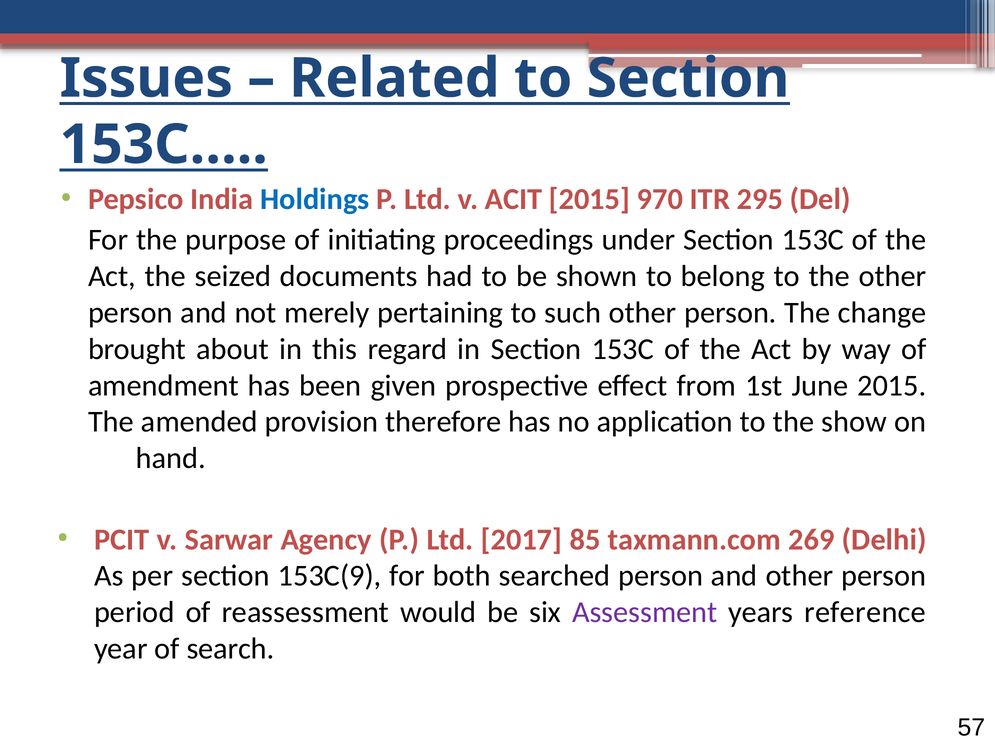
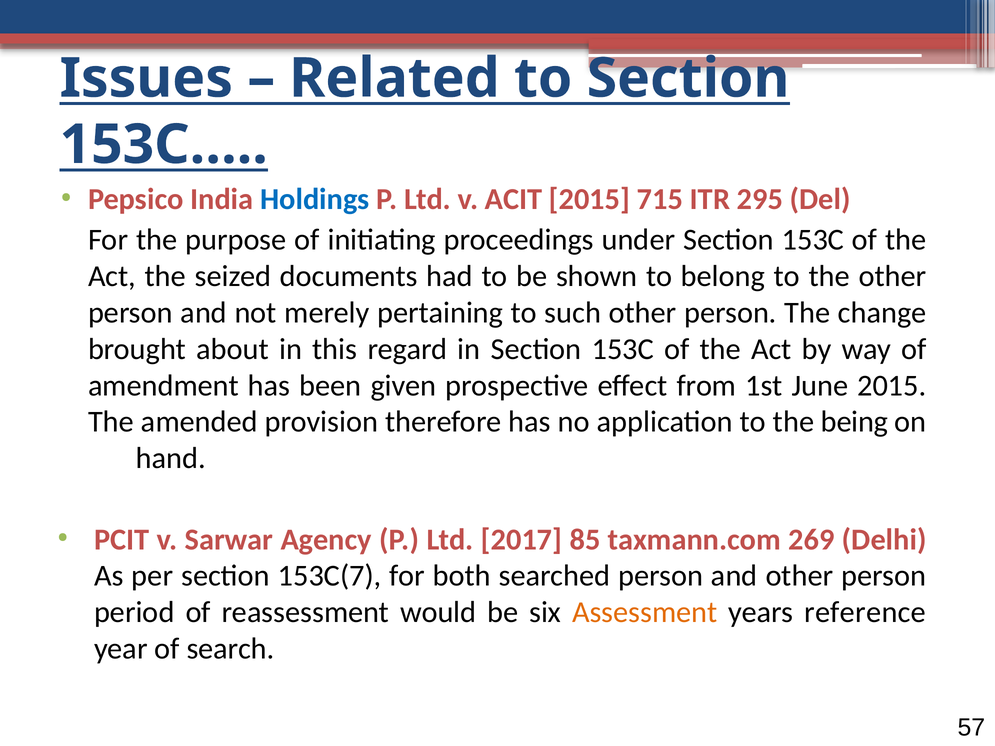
970: 970 -> 715 (660, 199)
show: show -> being (854, 422)
153C(9: 153C(9 -> 153C(7 (330, 576)
Assessment colour: purple -> orange (645, 613)
